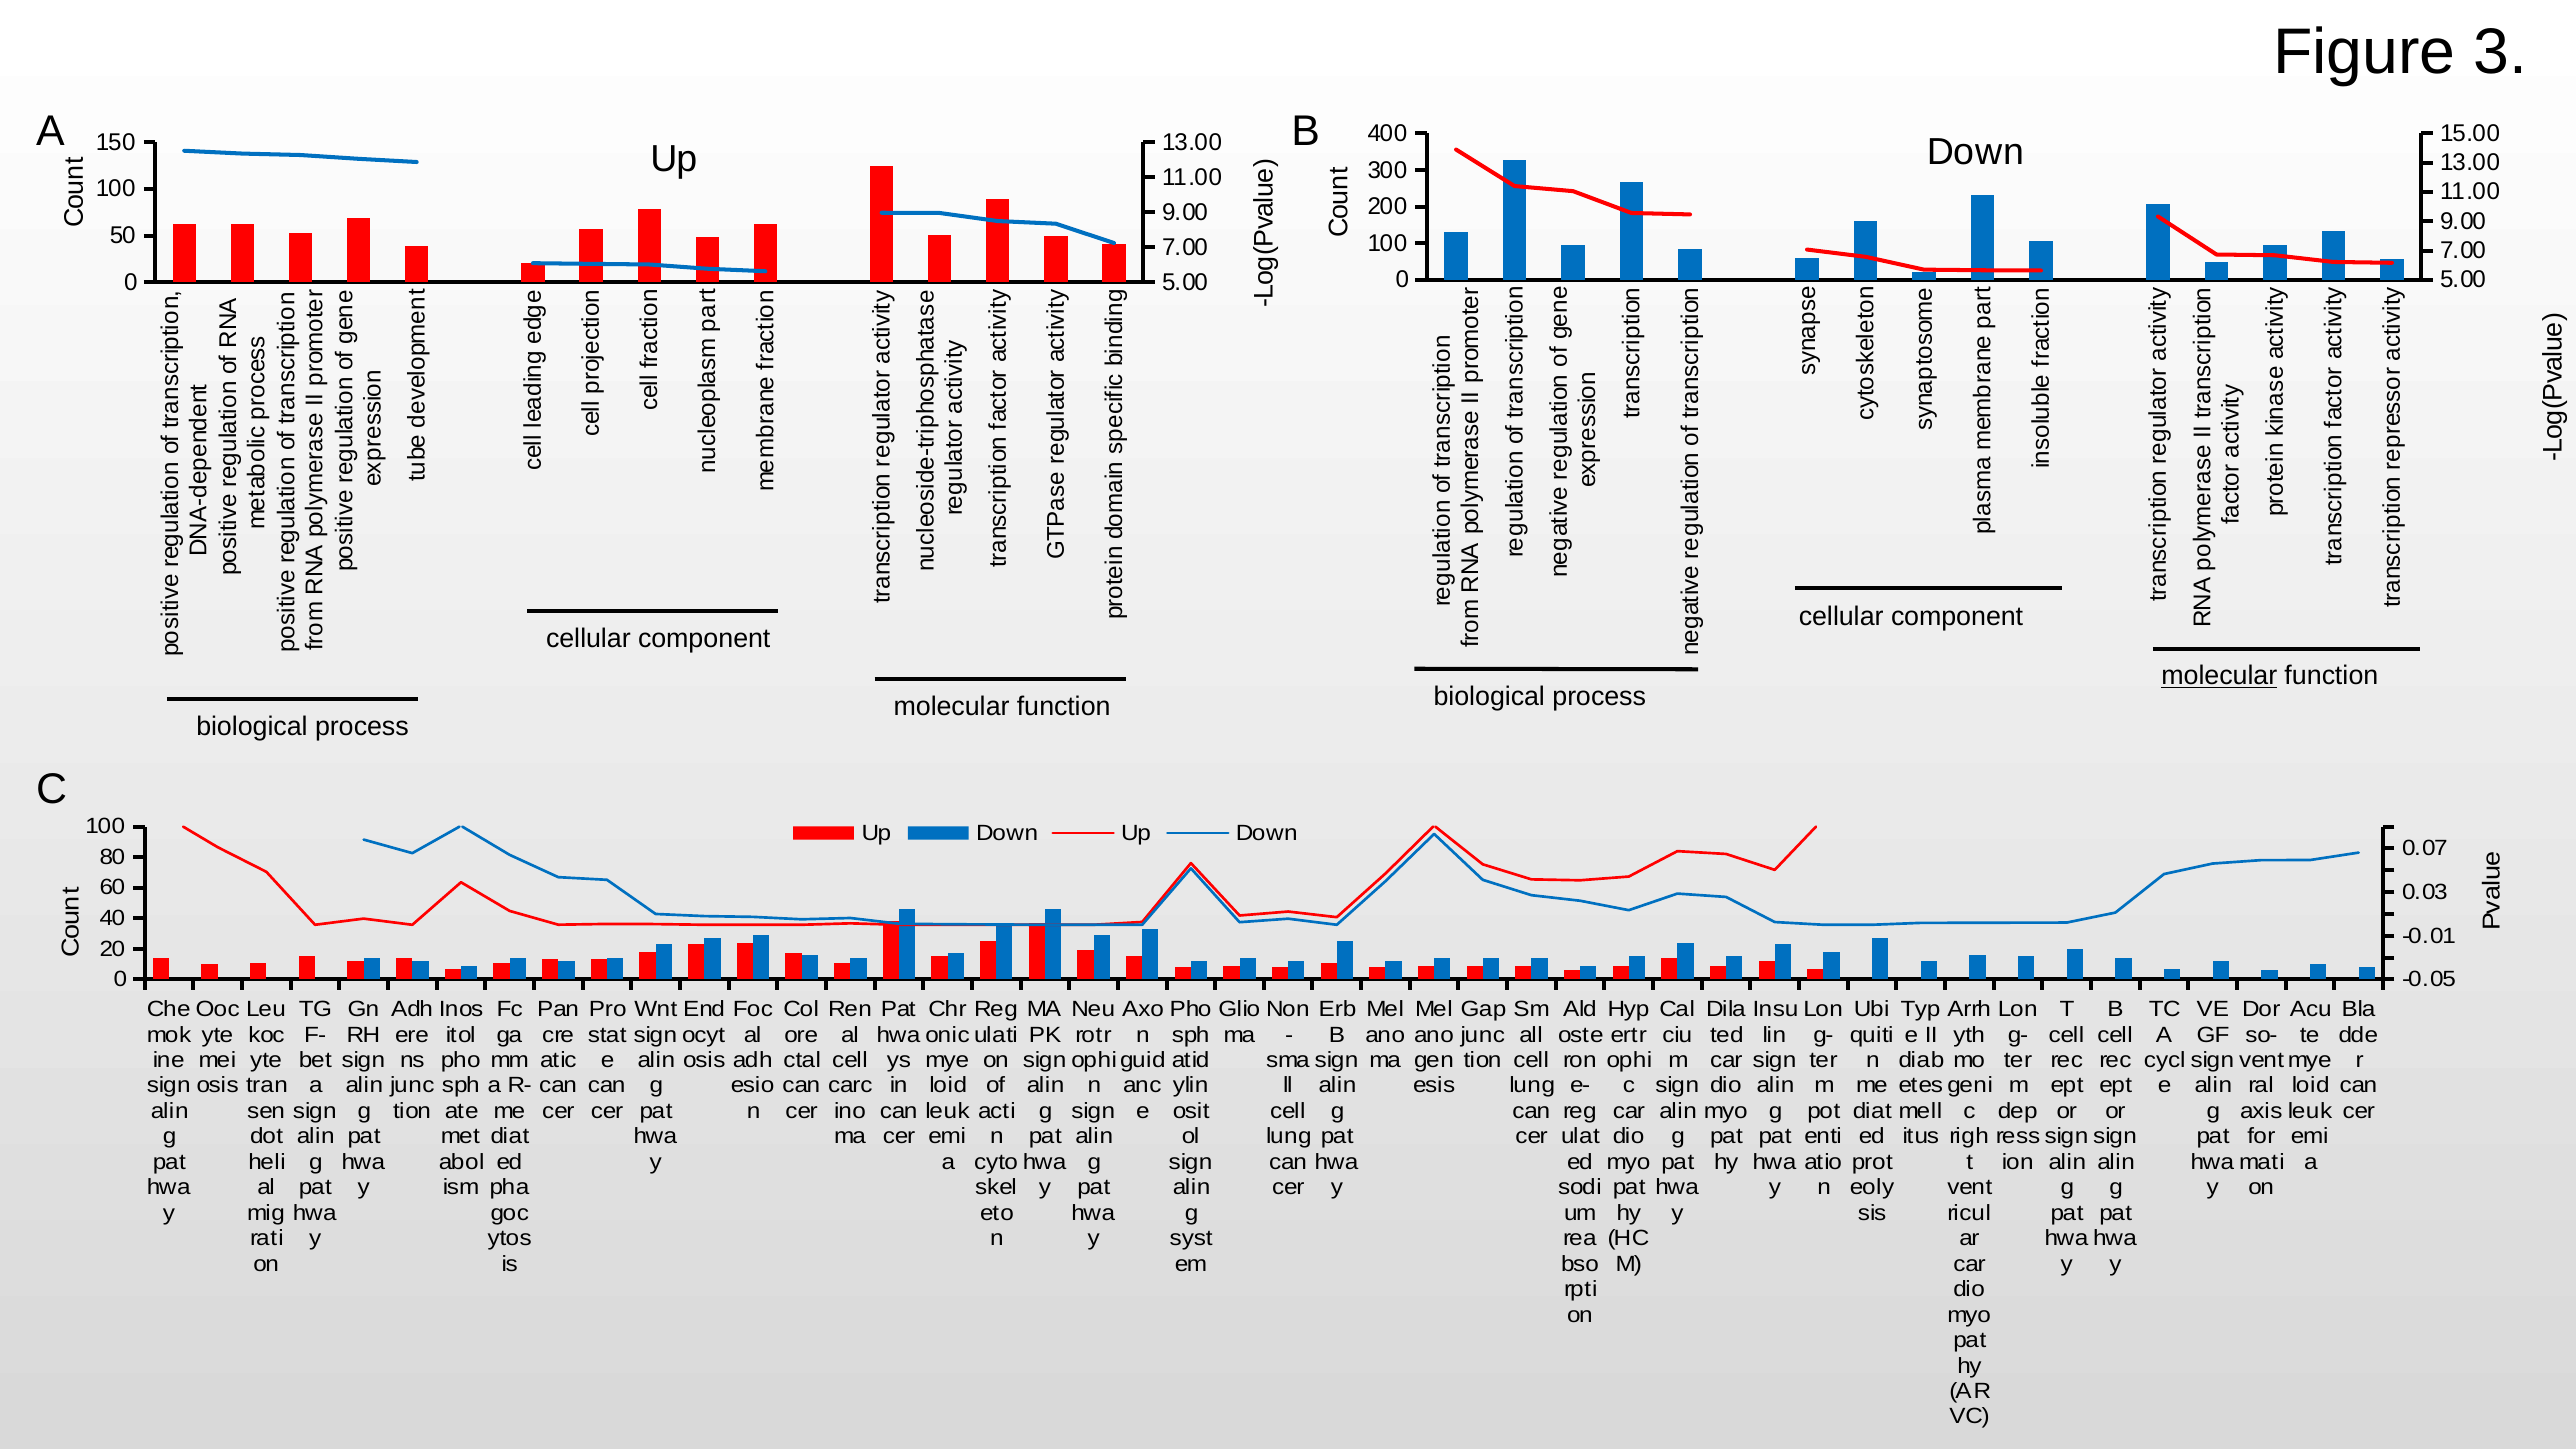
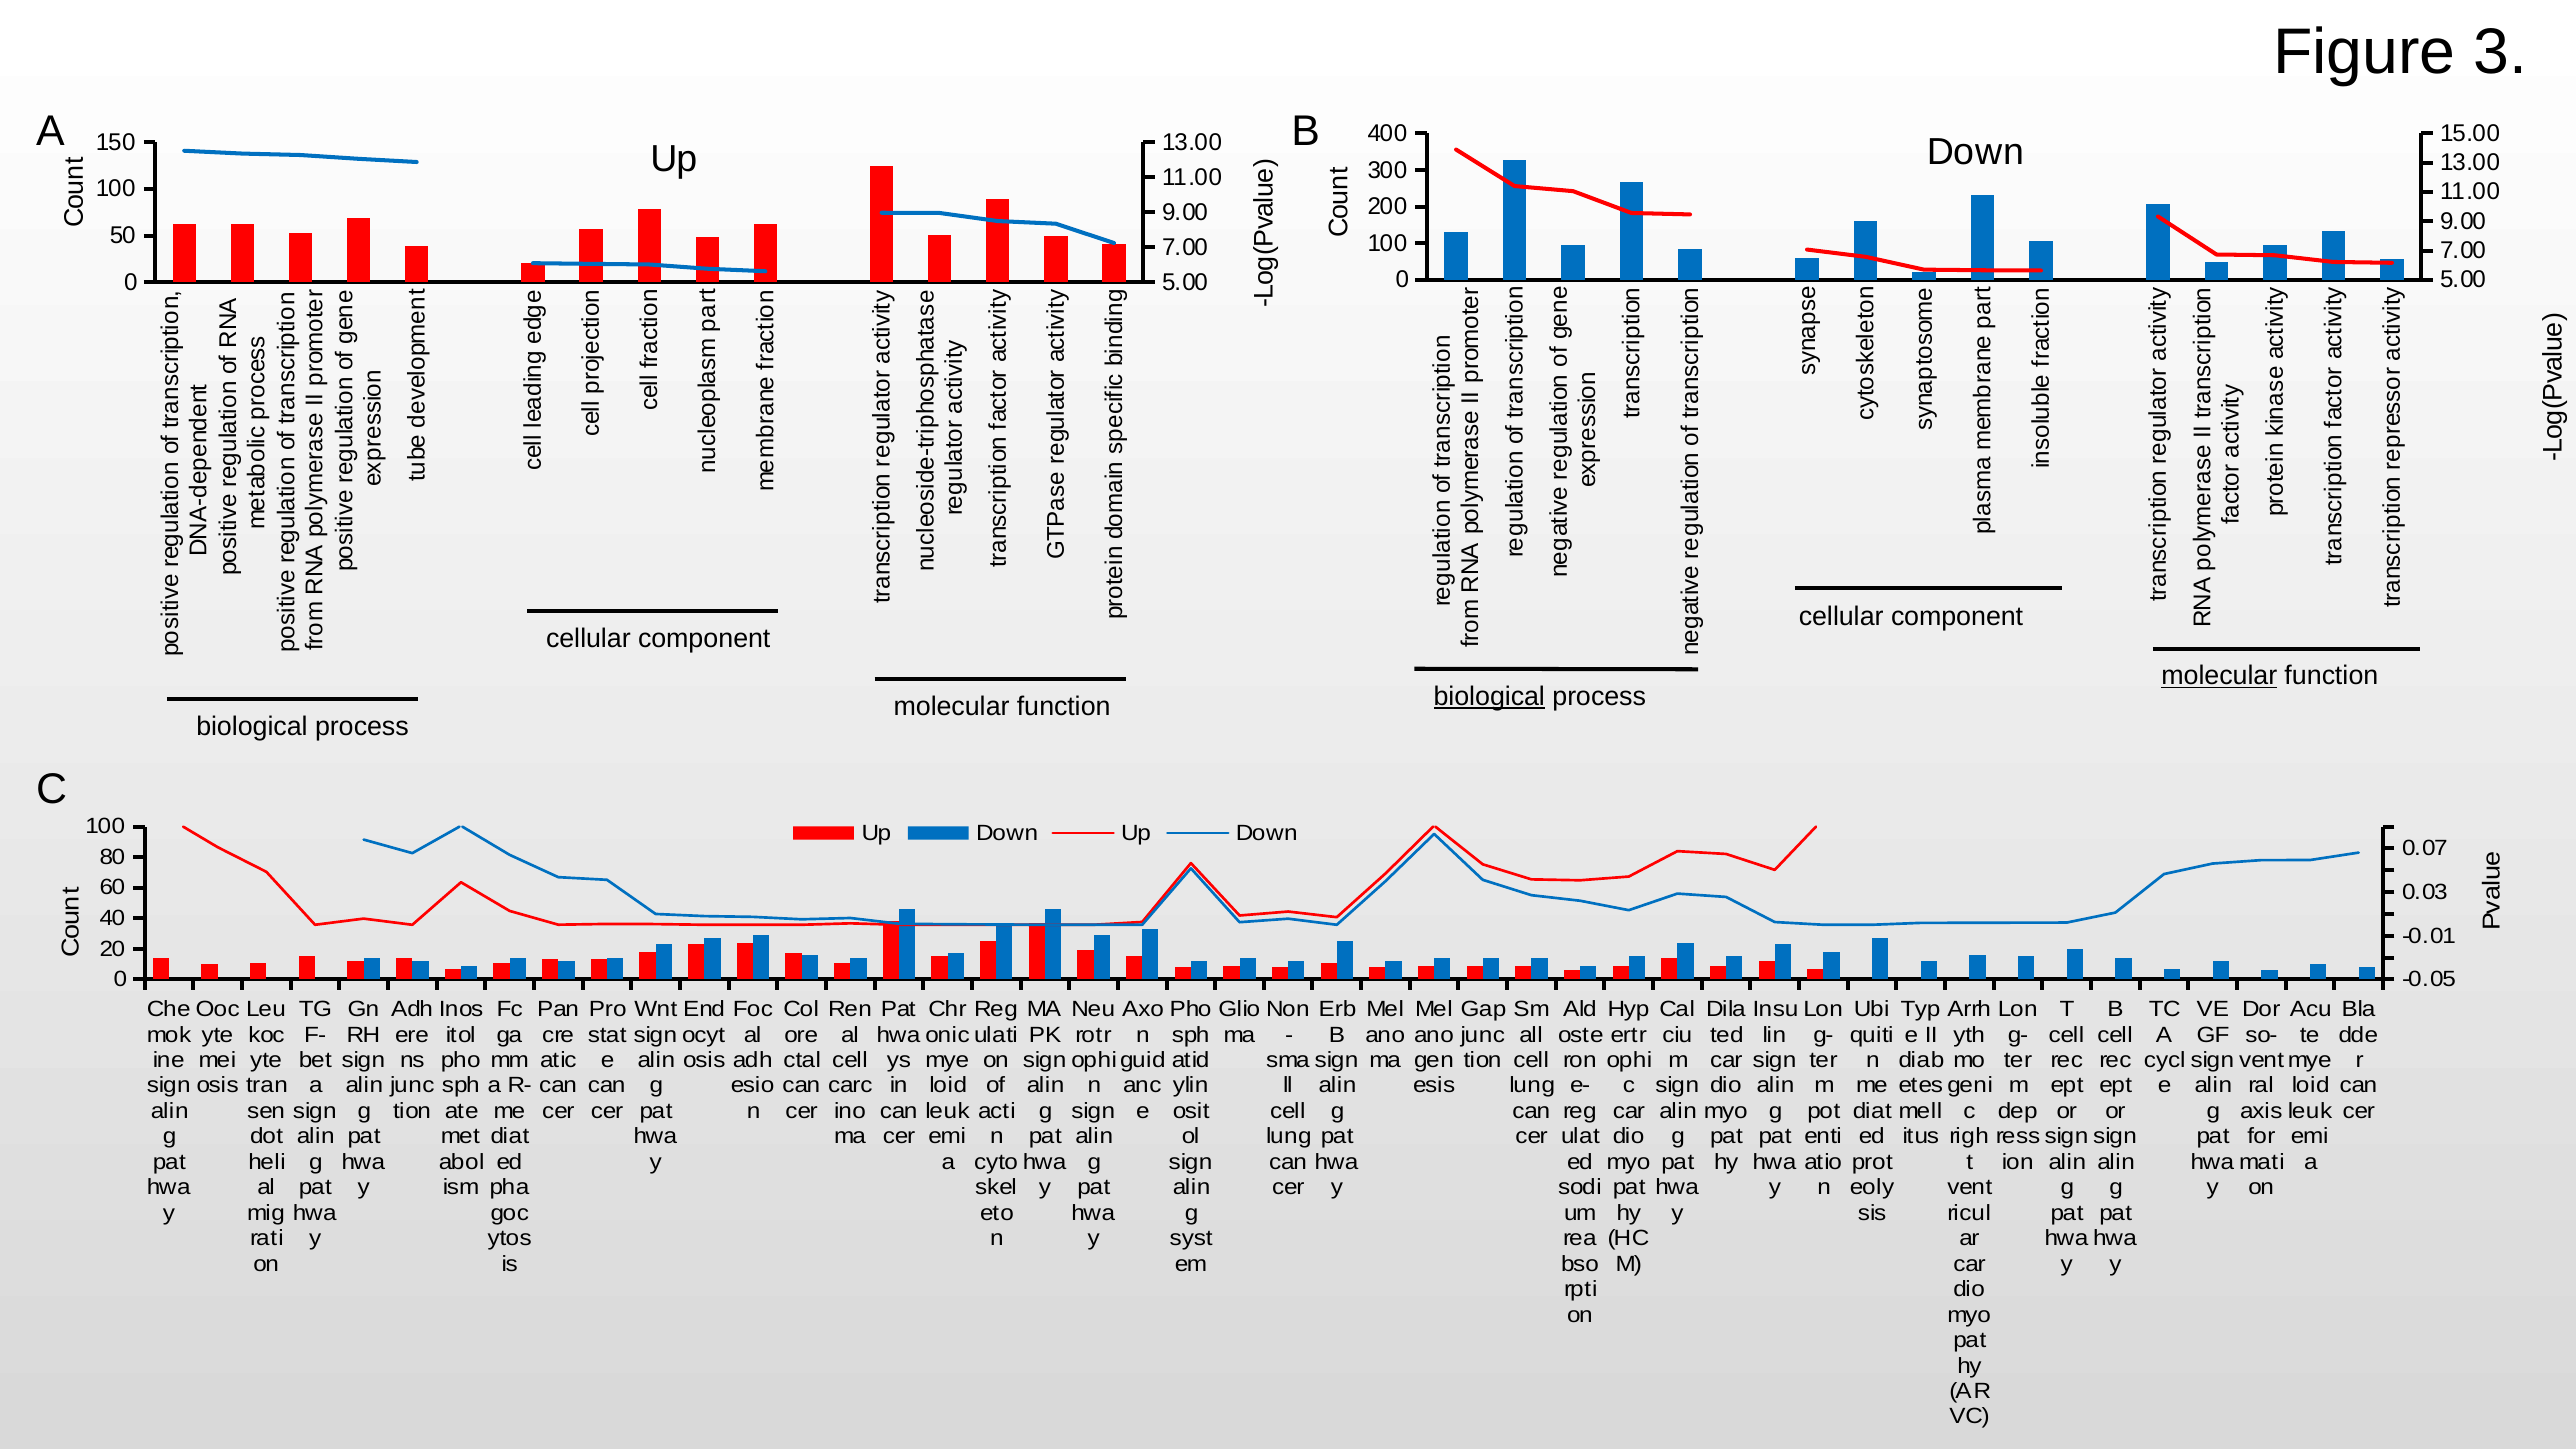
biological underline: none -> present (1489, 697)
